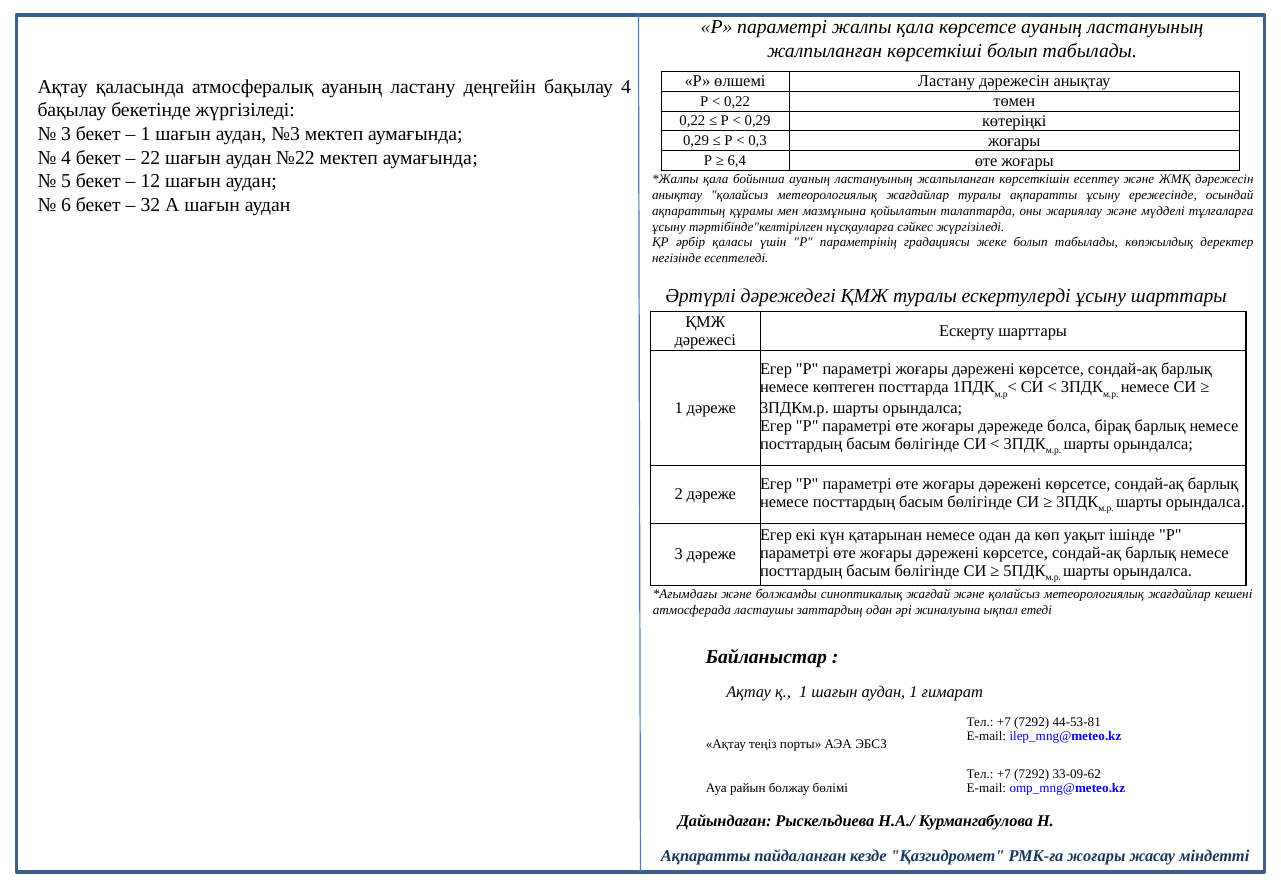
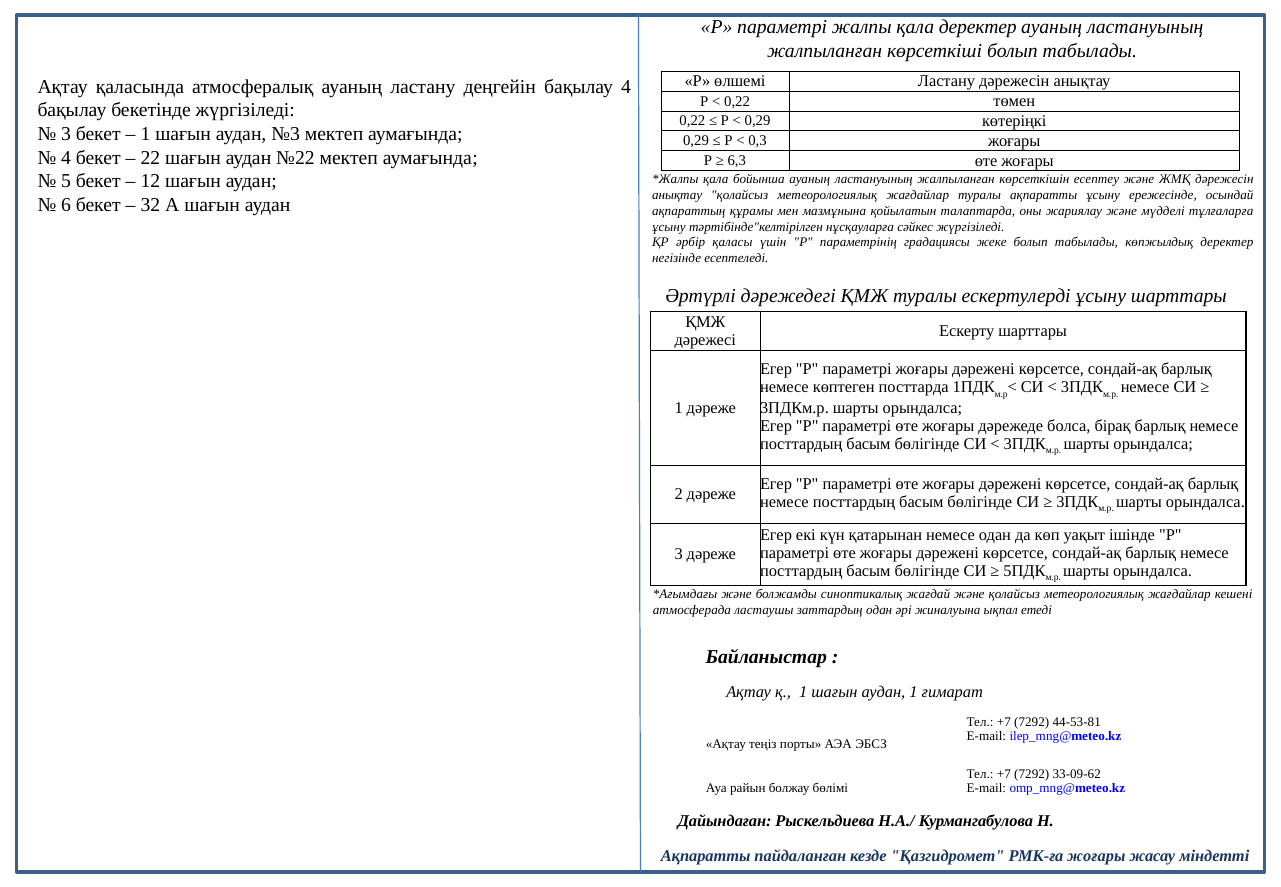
қала көрсетсе: көрсетсе -> деректер (978, 27)
6,4: 6,4 -> 6,3 (737, 161)
